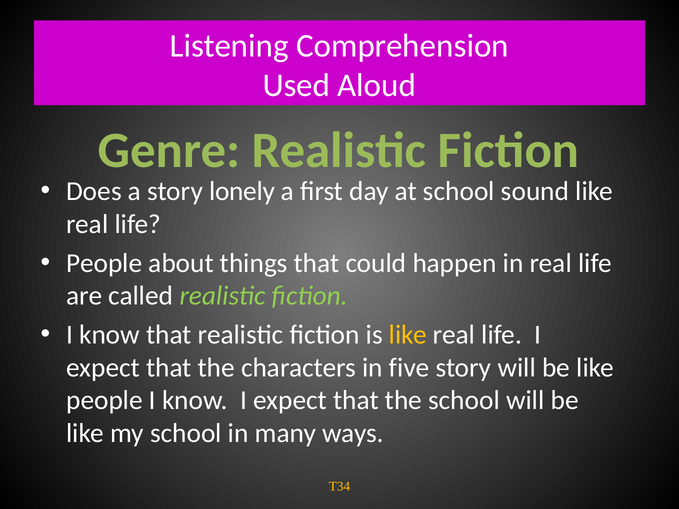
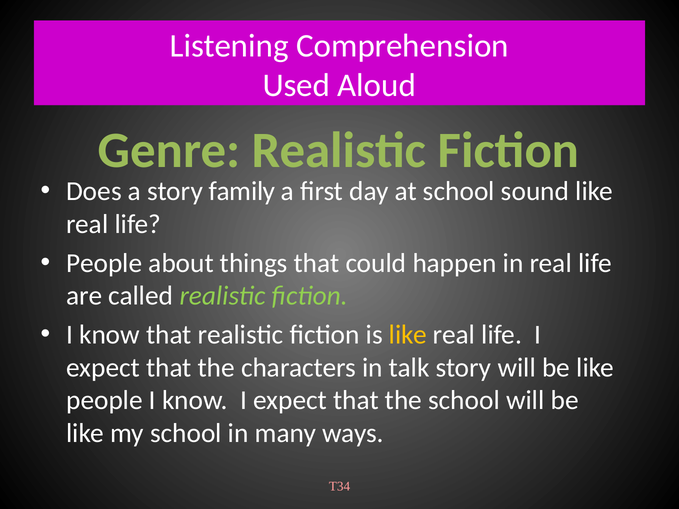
lonely: lonely -> family (242, 191)
five: five -> talk (409, 368)
T34 colour: yellow -> pink (340, 486)
